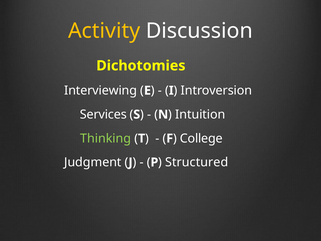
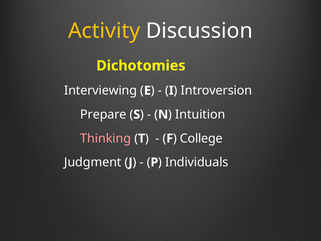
Services: Services -> Prepare (103, 114)
Thinking colour: light green -> pink (106, 138)
Structured: Structured -> Individuals (197, 162)
